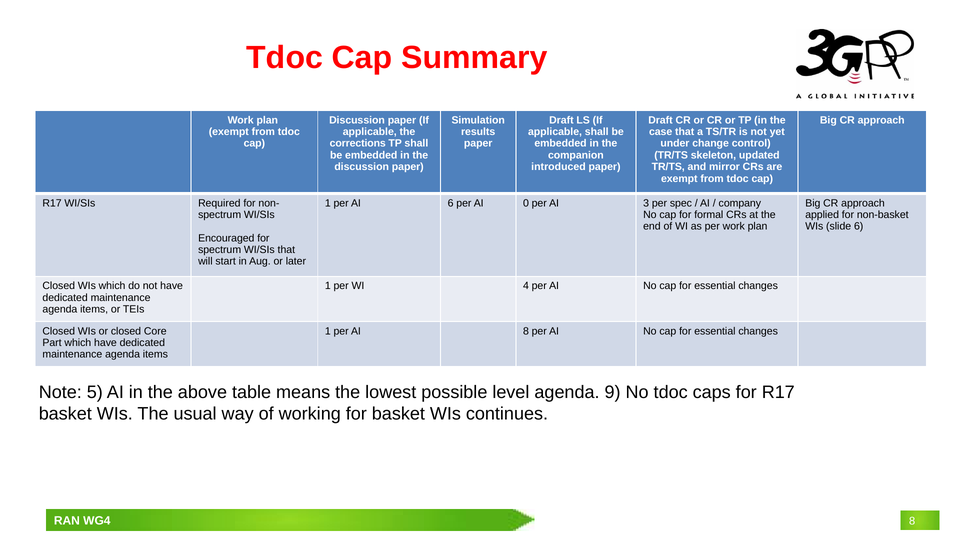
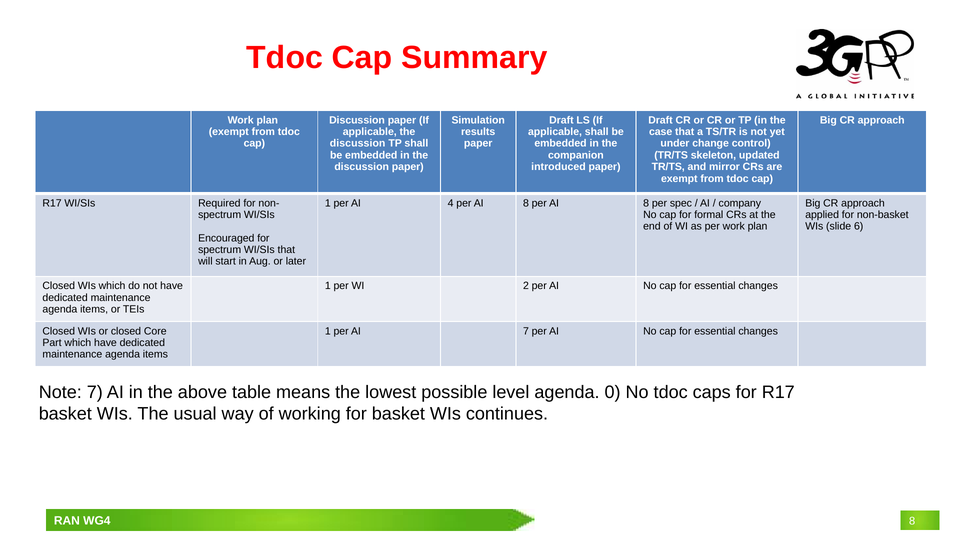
corrections: corrections -> discussion (358, 144)
AI 6: 6 -> 4 (451, 203)
0: 0 -> 8 (526, 203)
3: 3 -> 8 (646, 203)
4: 4 -> 2 (526, 286)
AI 8: 8 -> 7 (526, 331)
Note 5: 5 -> 7 (95, 392)
9: 9 -> 0 (613, 392)
